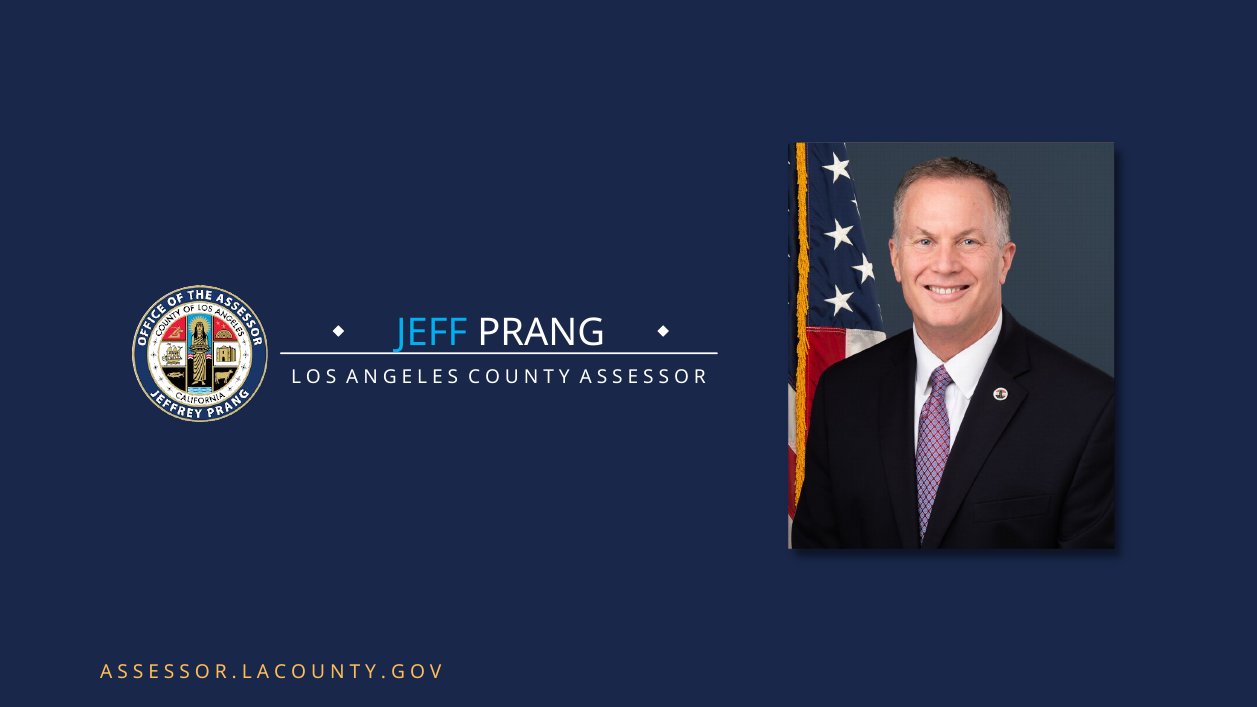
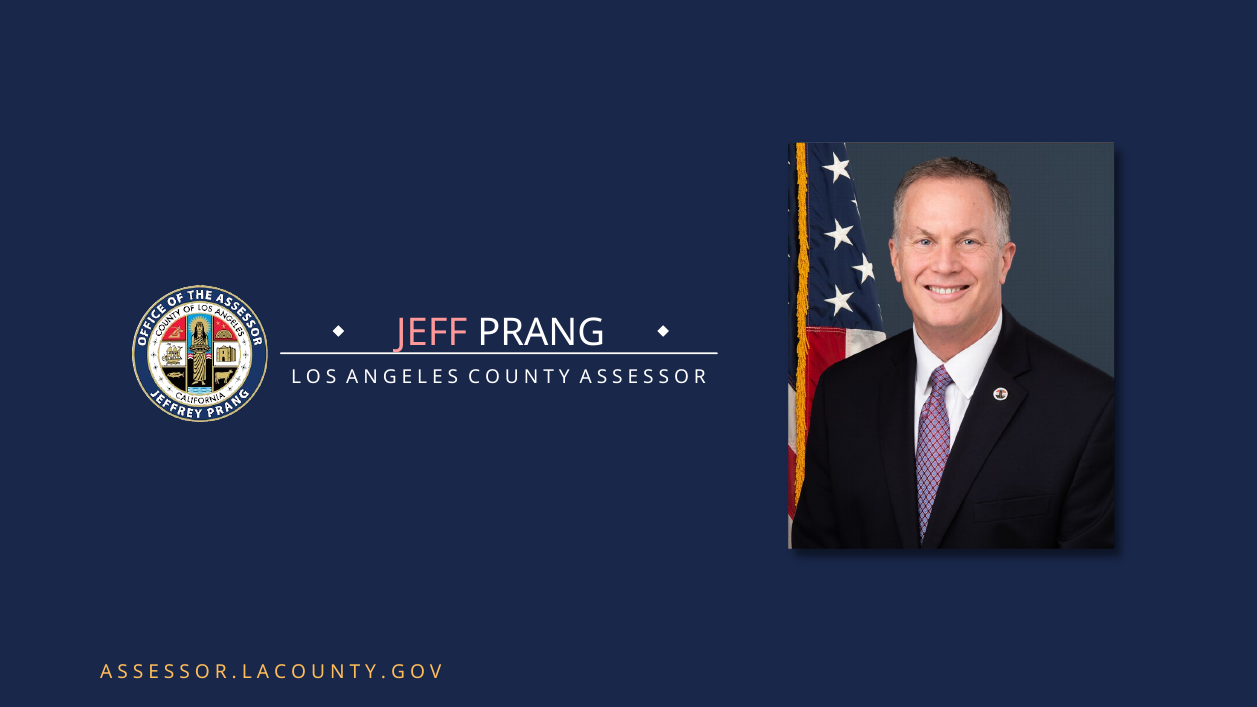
JEFF colour: light blue -> pink (432, 333)
